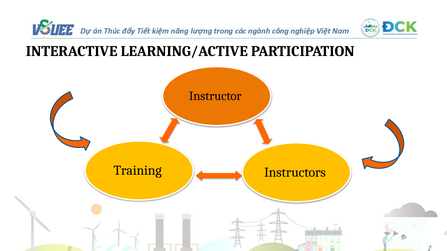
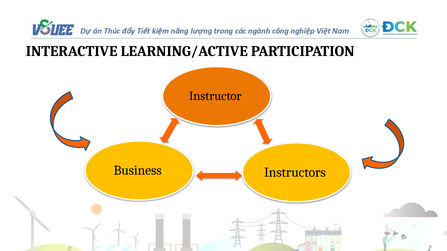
Training: Training -> Business (138, 171)
